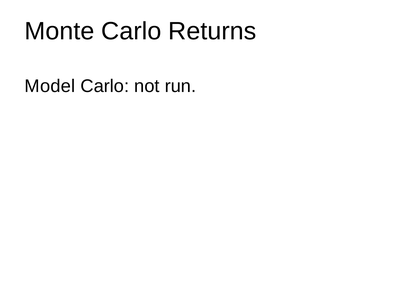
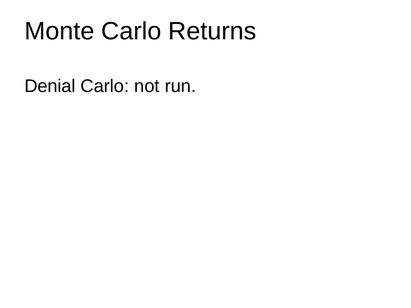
Model: Model -> Denial (50, 86)
